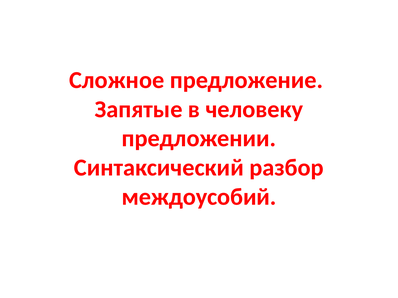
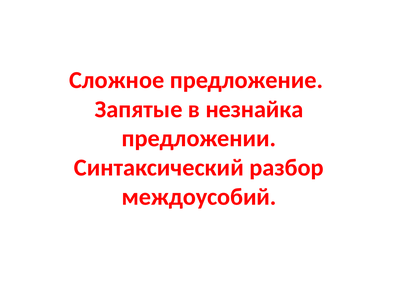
человеку: человеку -> незнайка (254, 109)
